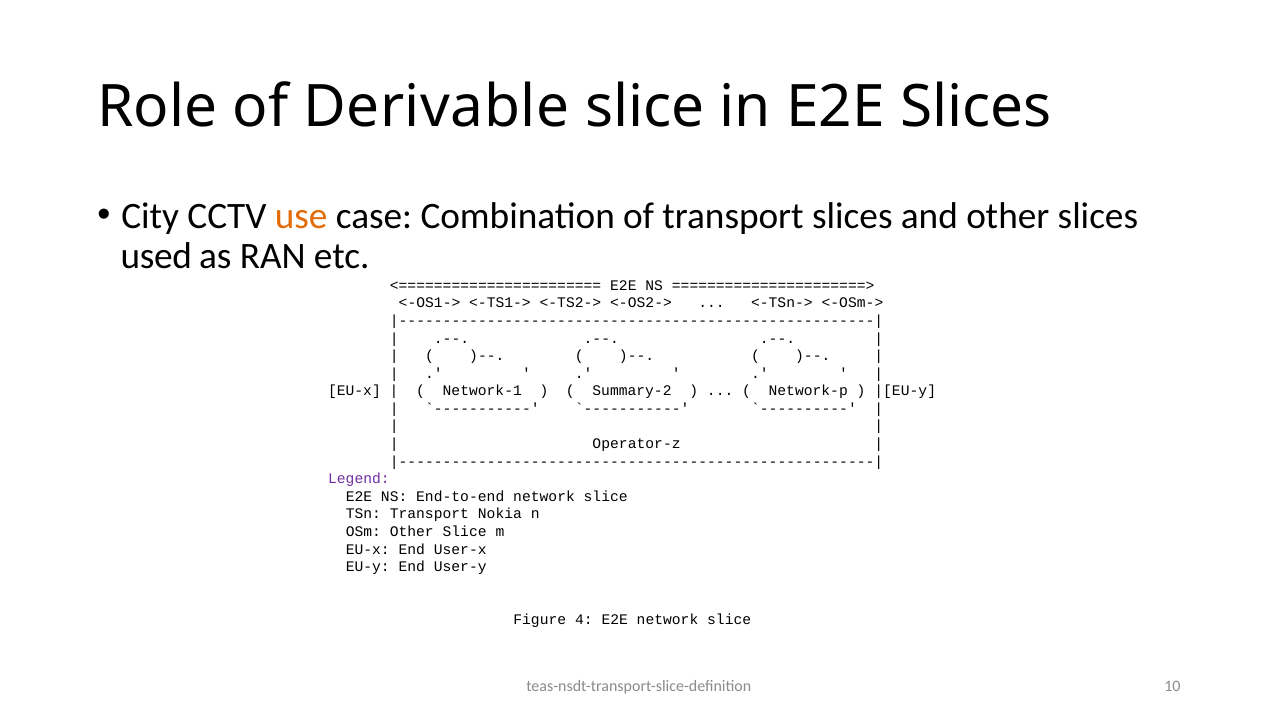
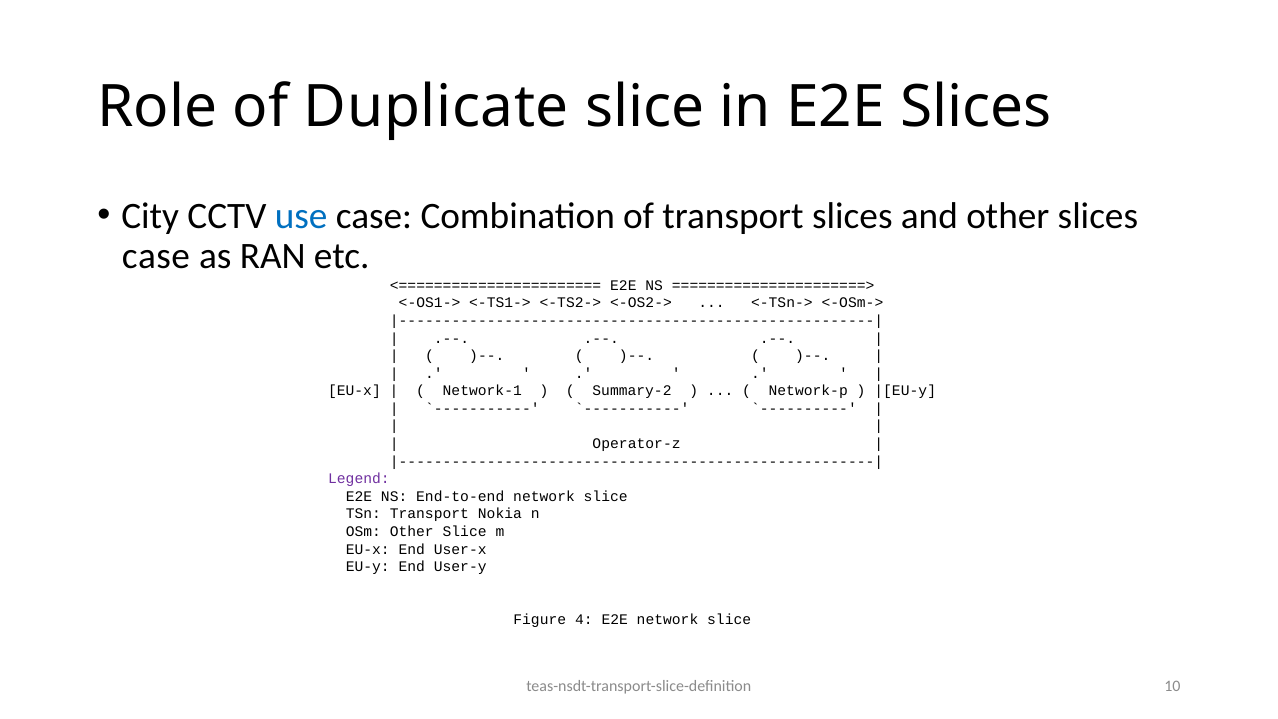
Derivable: Derivable -> Duplicate (436, 107)
use colour: orange -> blue (301, 216)
used: used -> case (156, 256)
